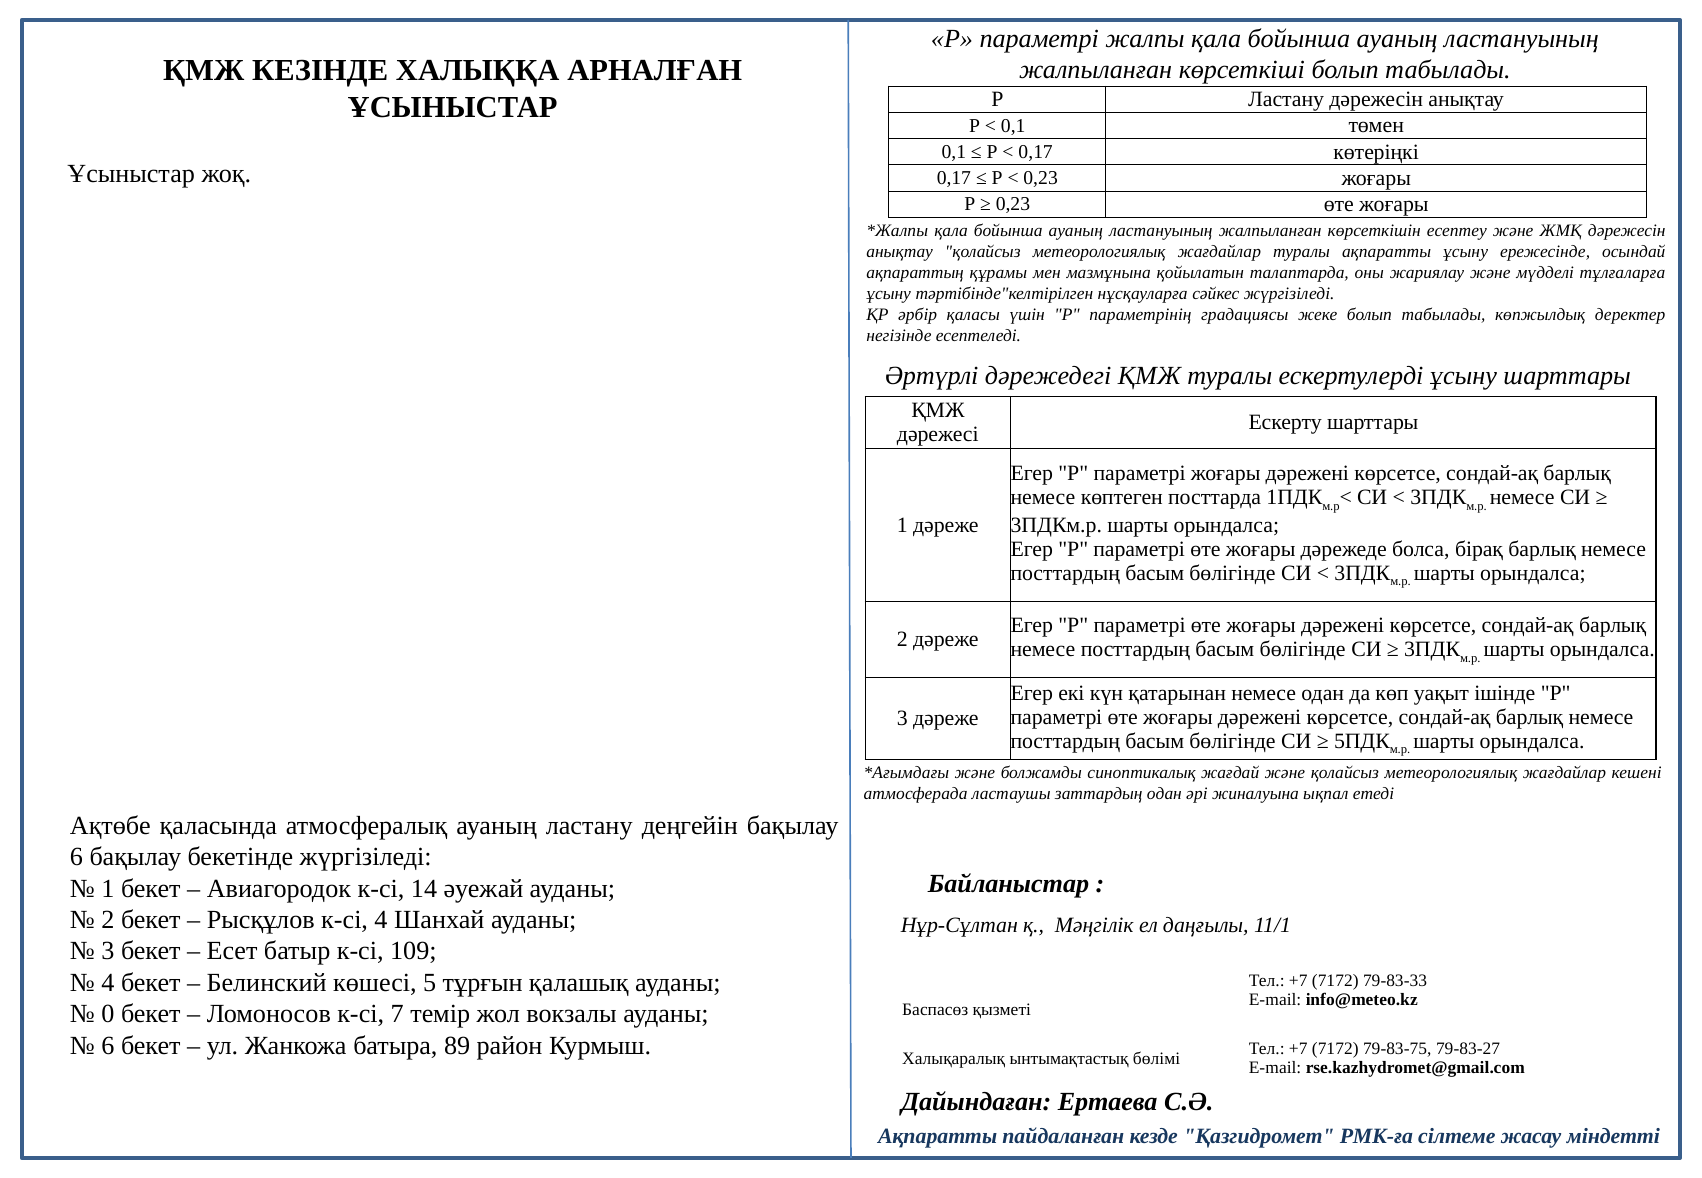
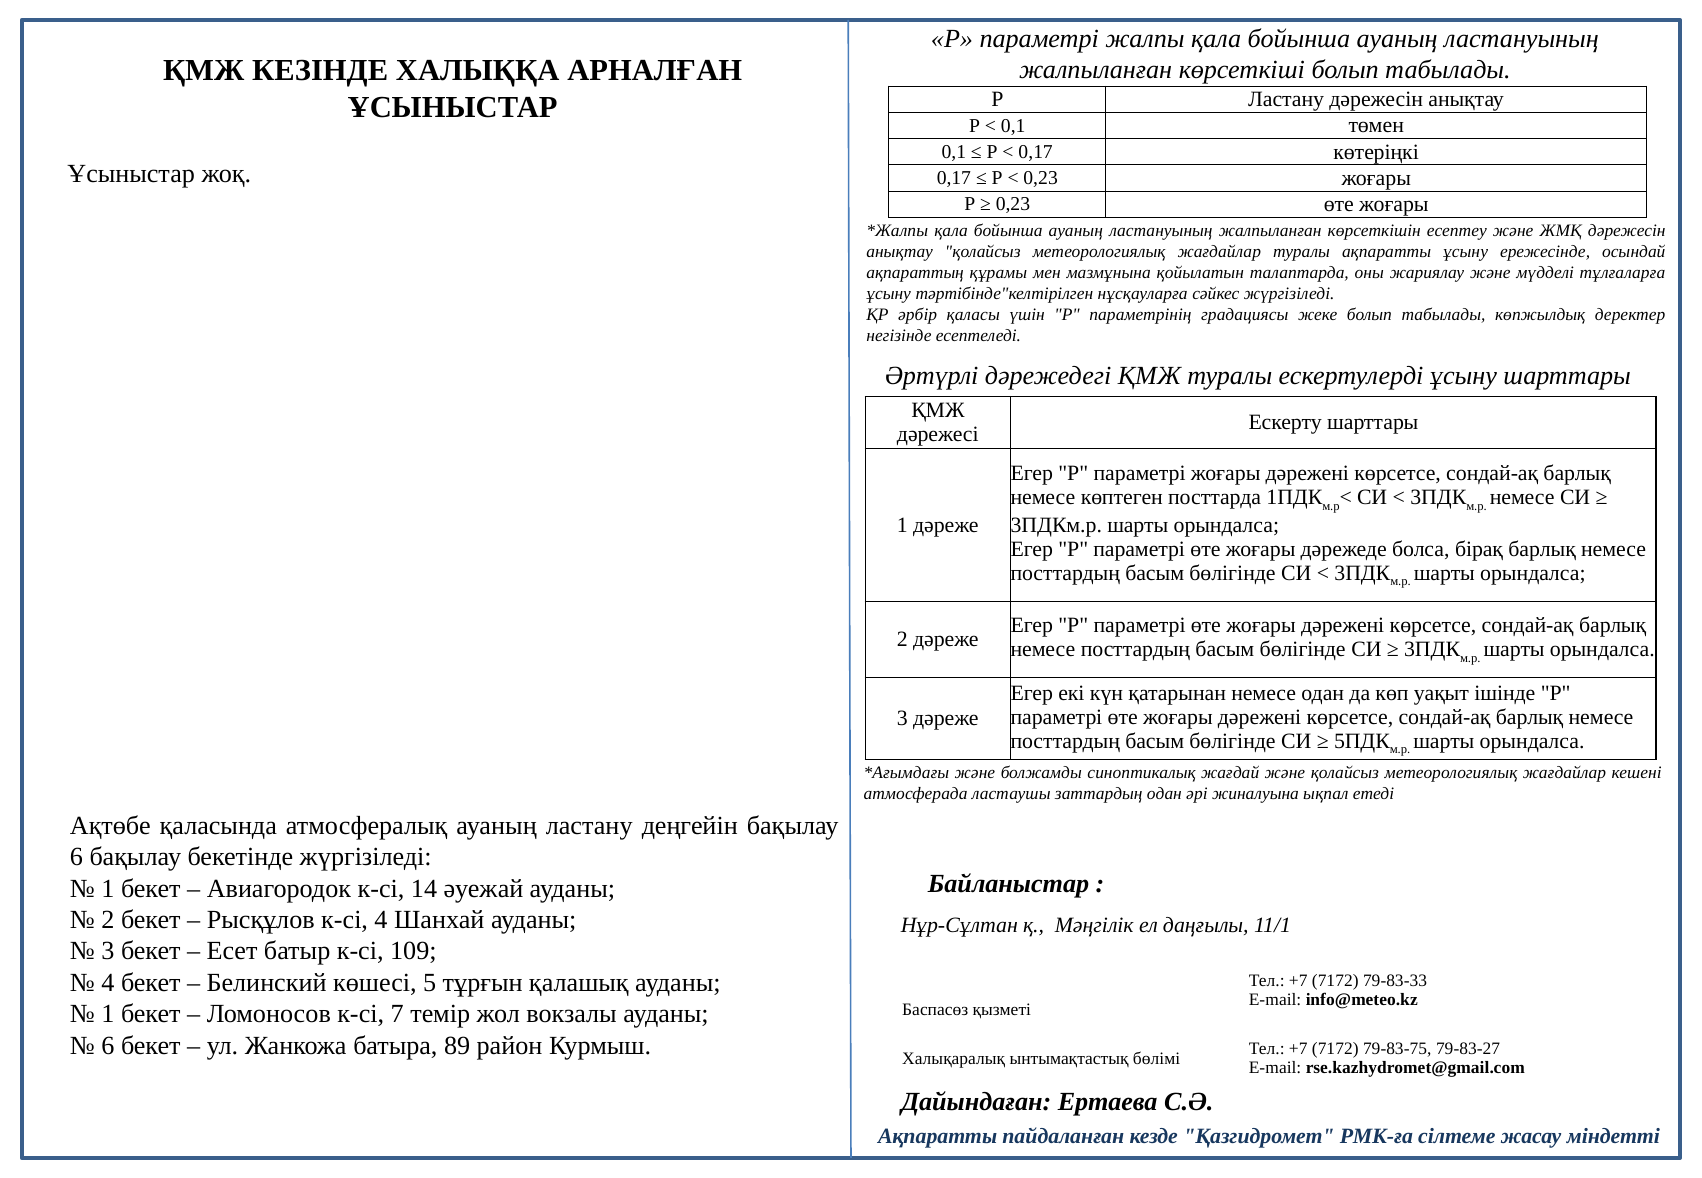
0: 0 -> 1 (108, 1014)
